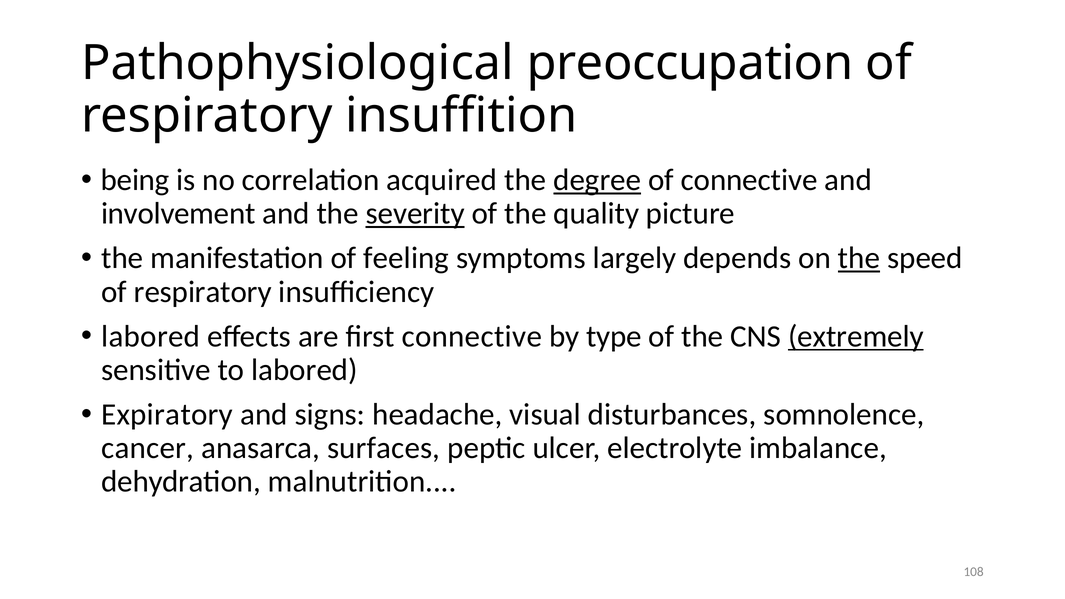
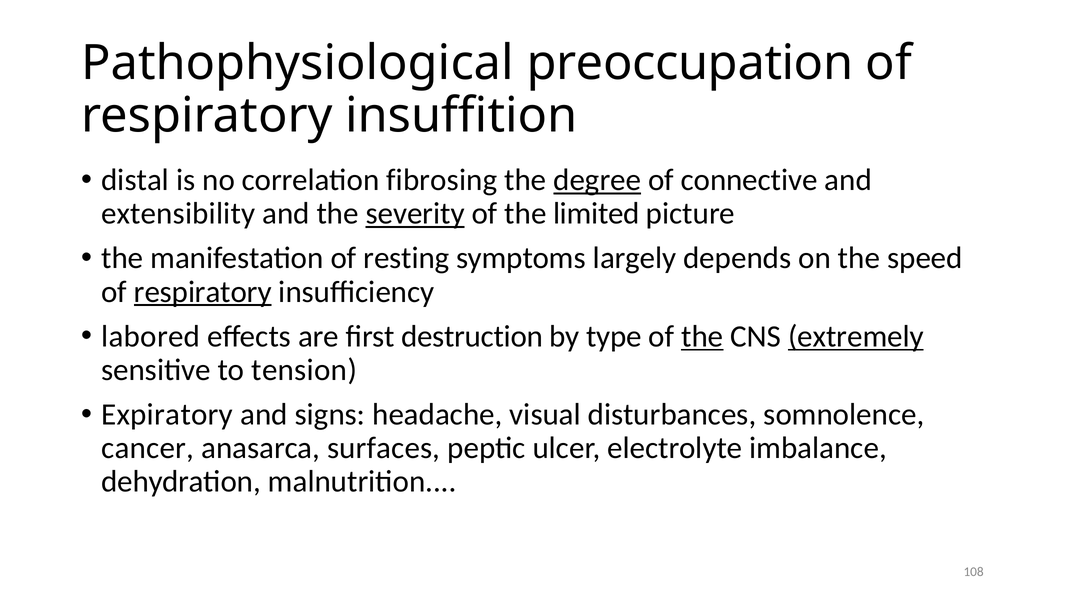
being: being -> distal (135, 180)
acquired: acquired -> fibrosing (442, 180)
involvement: involvement -> extensibility (178, 214)
quality: quality -> limited (596, 214)
feeling: feeling -> resting (406, 258)
the underline: present -> none (859, 258)
respiratory underline: none -> present (203, 292)
first connective: connective -> destruction (472, 336)
the underline: none -> present (702, 336)
to labored: labored -> tension (304, 370)
